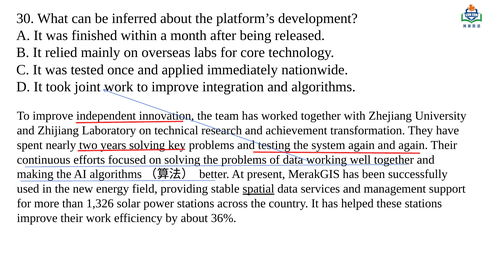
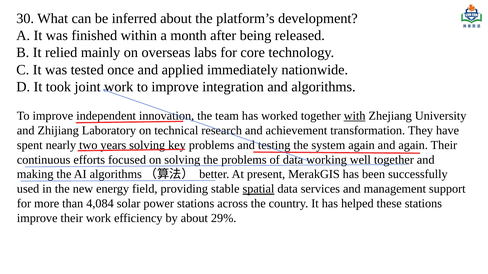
with underline: none -> present (355, 116)
1,326: 1,326 -> 4,084 (100, 204)
36%: 36% -> 29% (224, 219)
